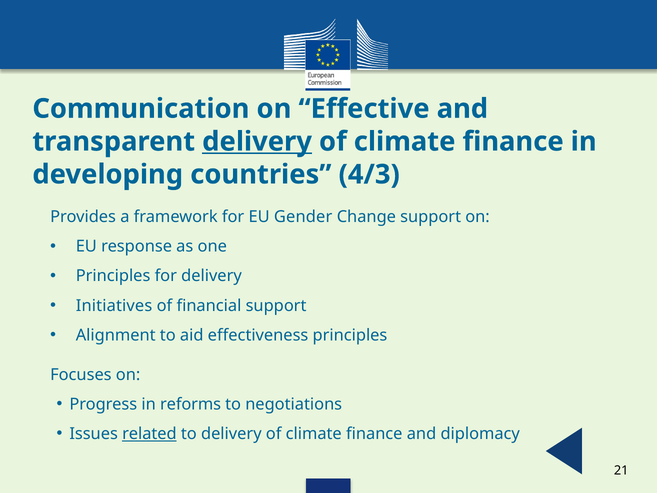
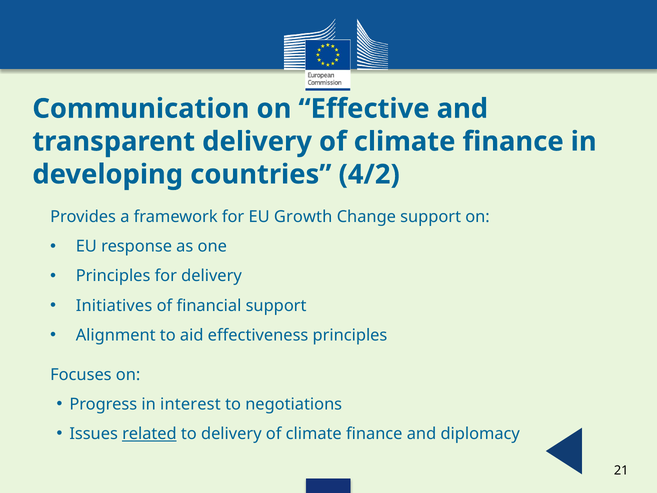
delivery underline: present -> none (257, 142)
4/3: 4/3 -> 4/2 (369, 174)
Gender: Gender -> Growth (303, 217)
reforms: reforms -> interest (190, 404)
